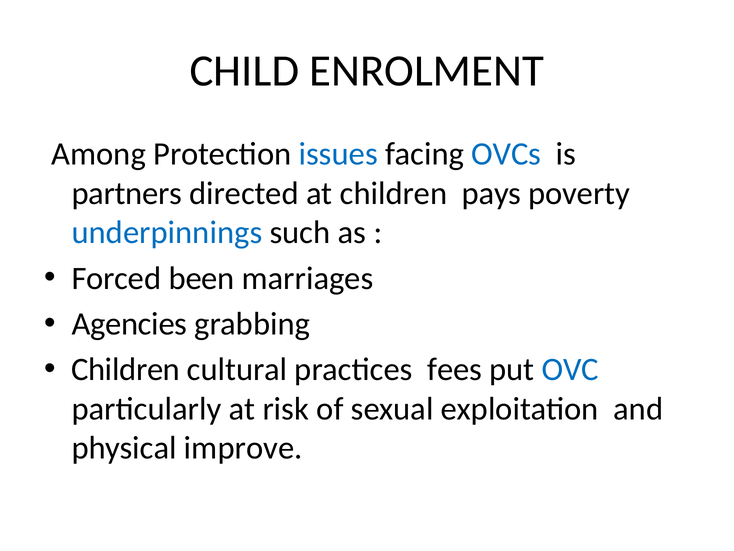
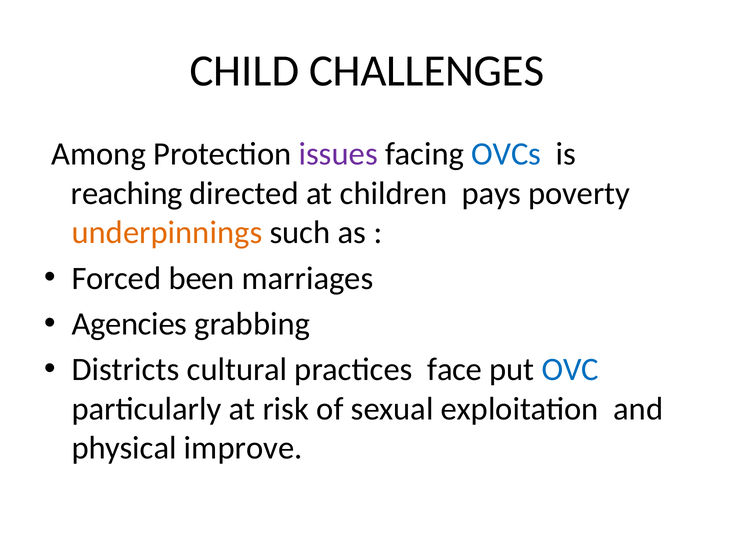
ENROLMENT: ENROLMENT -> CHALLENGES (427, 71)
issues colour: blue -> purple (338, 154)
partners: partners -> reaching (127, 193)
underpinnings colour: blue -> orange (167, 232)
Children: Children -> Districts (125, 369)
fees: fees -> face (455, 369)
